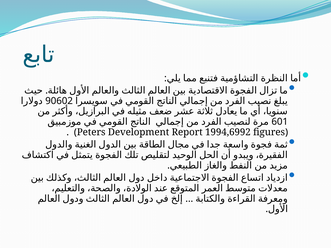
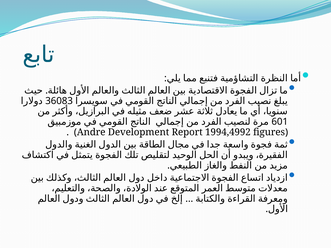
90602: 90602 -> 36083 (59, 101)
Peters: Peters -> Andre (91, 132)
1994,6992: 1994,6992 -> 1994,4992 (228, 132)
